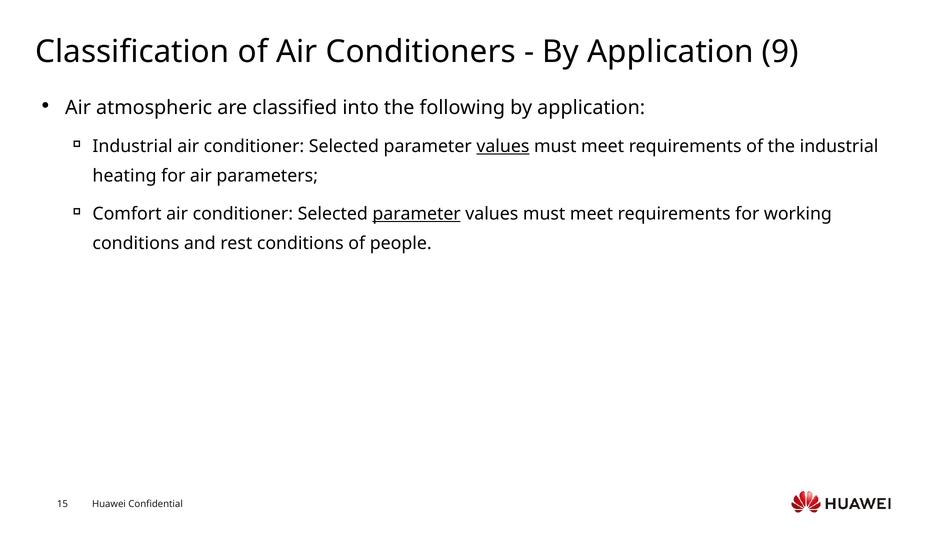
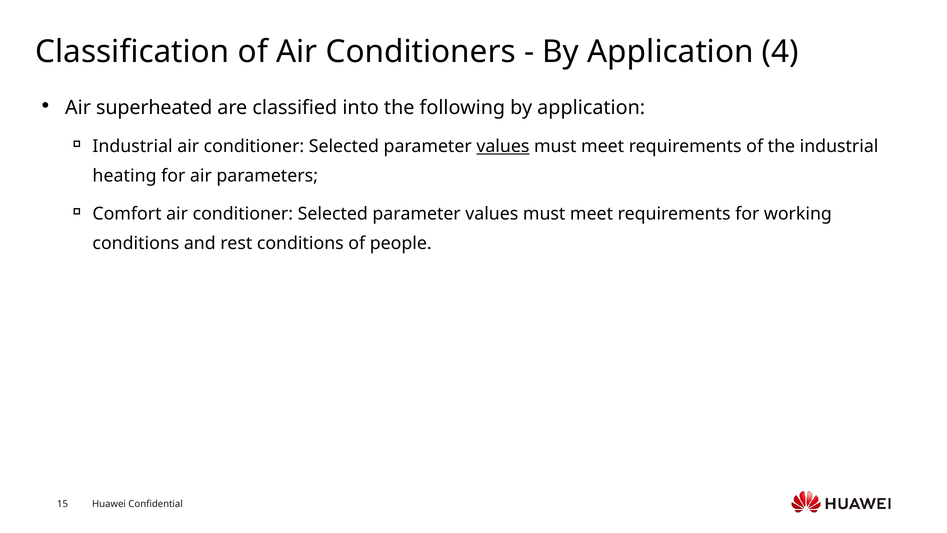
9: 9 -> 4 (780, 52)
atmospheric: atmospheric -> superheated (154, 108)
parameter underline: present -> none (417, 214)
